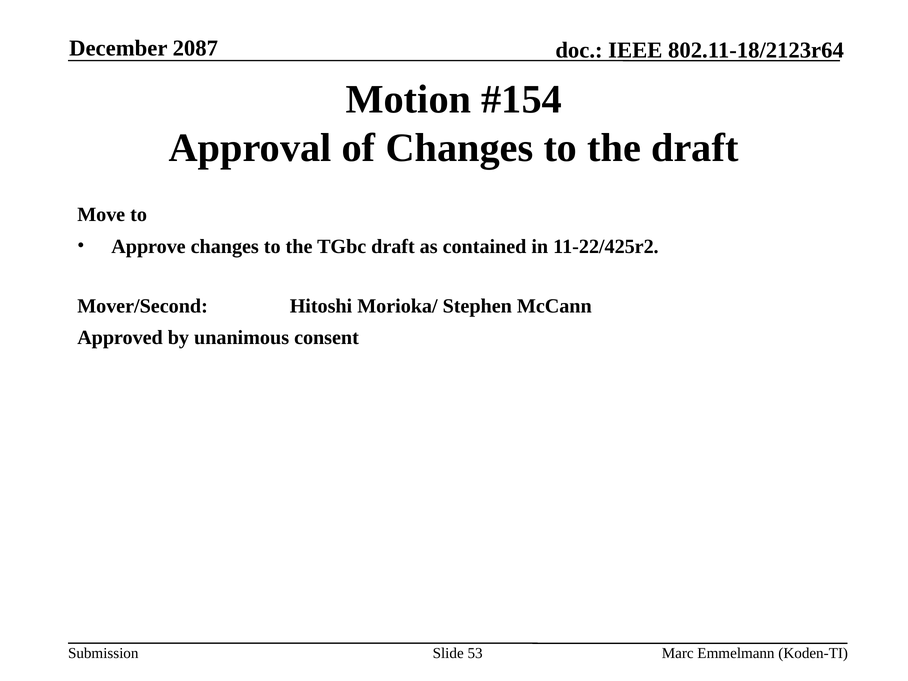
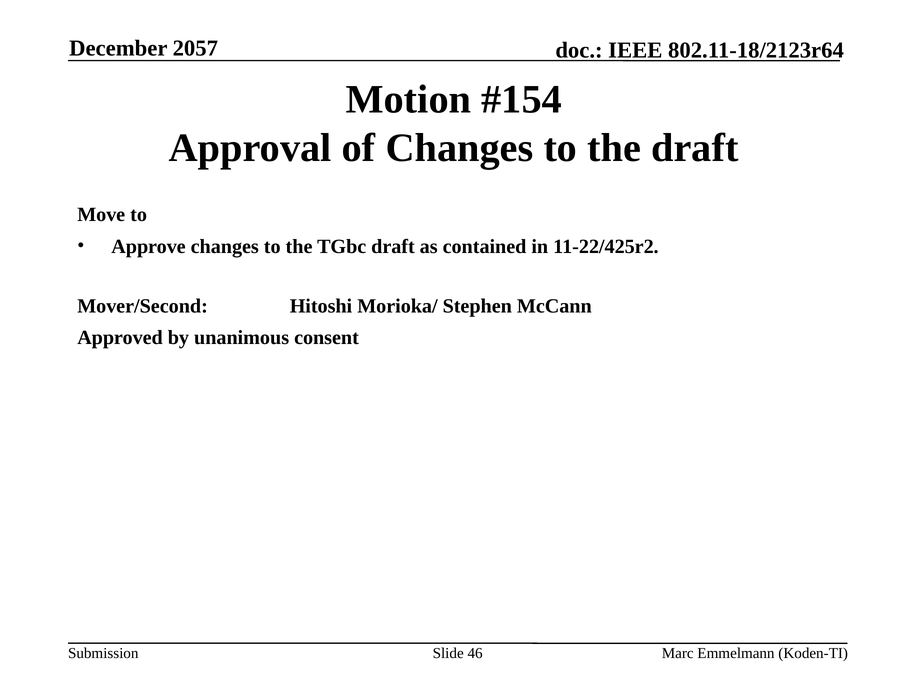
2087: 2087 -> 2057 (195, 48)
53: 53 -> 46 (475, 653)
